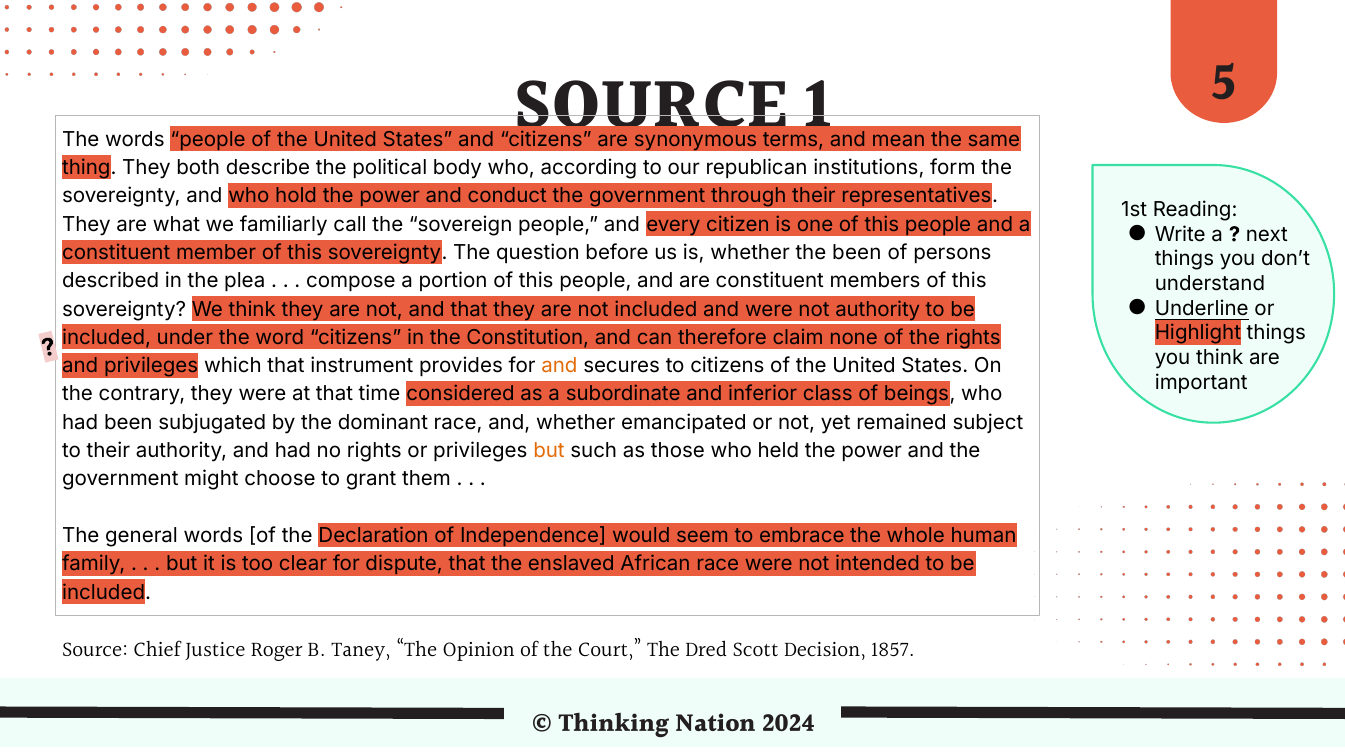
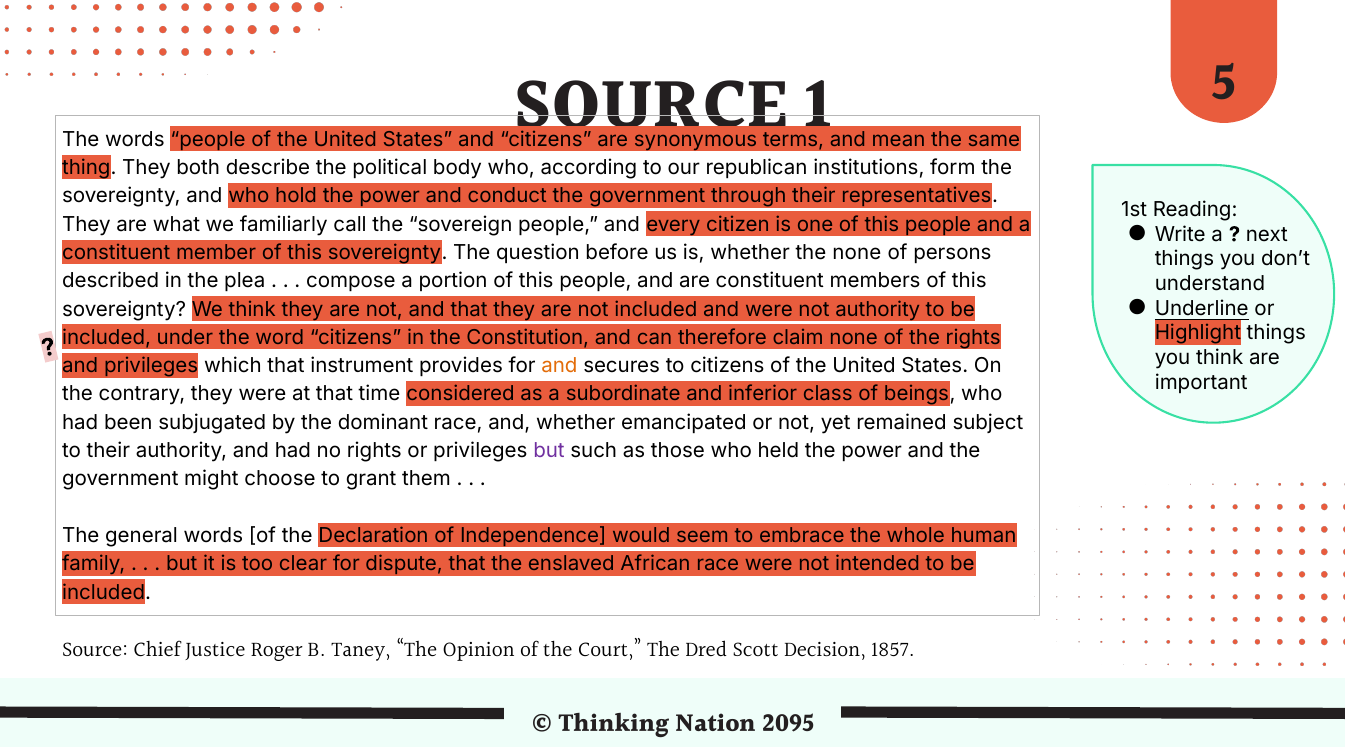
the been: been -> none (857, 253)
but colour: orange -> purple (549, 451)
2024: 2024 -> 2095 (788, 724)
